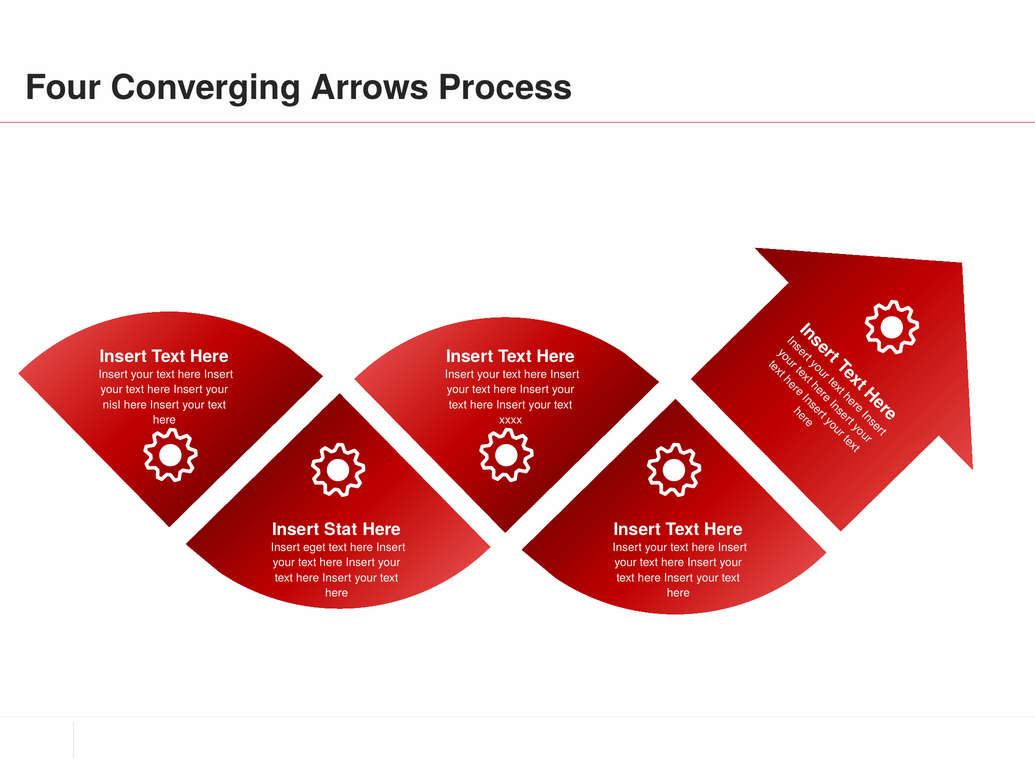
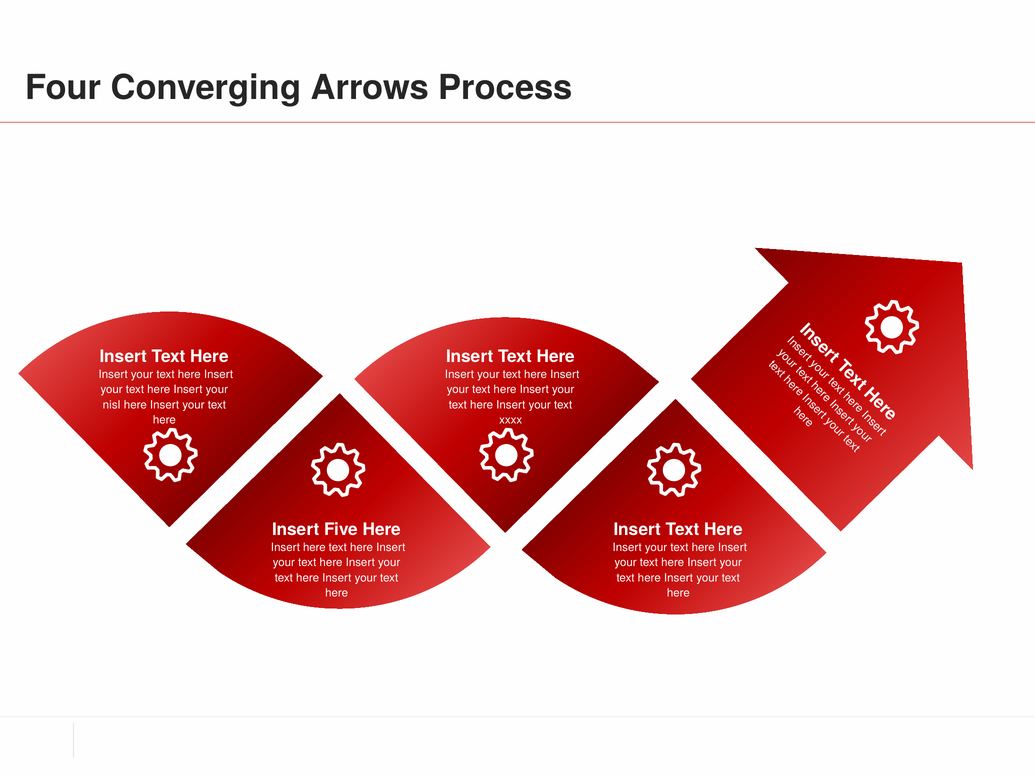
Stat: Stat -> Five (341, 529)
Insert eget: eget -> here (314, 548)
